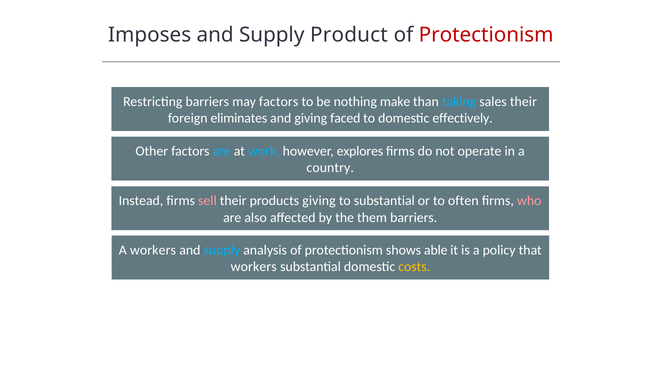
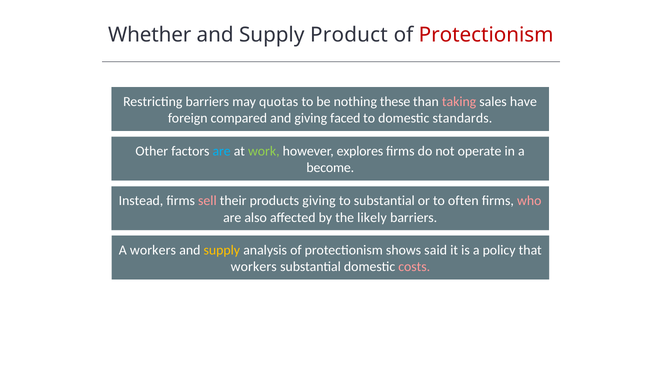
Imposes: Imposes -> Whether (150, 35)
may factors: factors -> quotas (279, 102)
make: make -> these (395, 102)
taking colour: light blue -> pink (459, 102)
sales their: their -> have (523, 102)
eliminates: eliminates -> compared (239, 118)
effectively: effectively -> standards (462, 118)
work colour: light blue -> light green (264, 151)
country: country -> become (330, 168)
them: them -> likely (372, 217)
supply colour: light blue -> yellow (222, 250)
able: able -> said (436, 250)
costs colour: yellow -> pink (414, 266)
